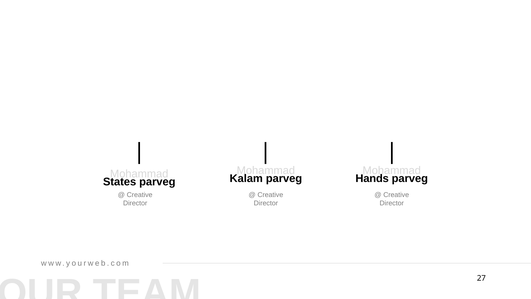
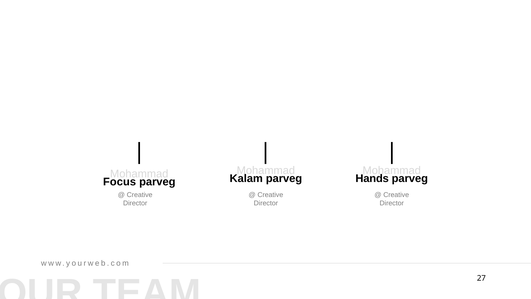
States: States -> Focus (120, 182)
